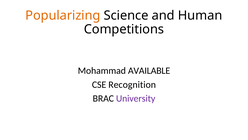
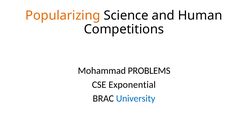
AVAILABLE: AVAILABLE -> PROBLEMS (149, 71)
Recognition: Recognition -> Exponential (132, 84)
University colour: purple -> blue (136, 98)
